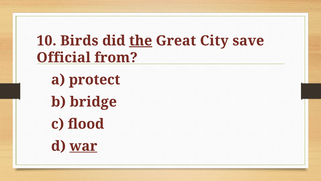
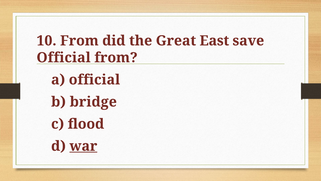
10 Birds: Birds -> From (79, 41)
the underline: present -> none (141, 41)
City: City -> East (214, 41)
a protect: protect -> official (94, 80)
